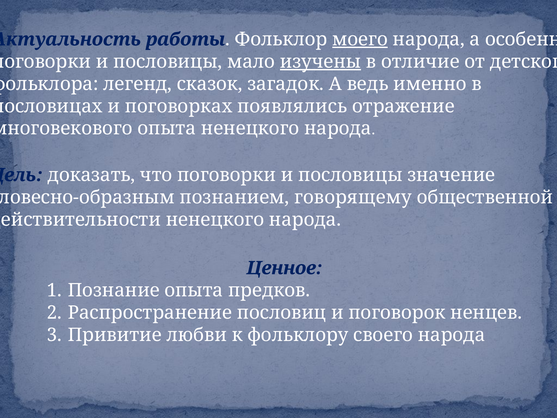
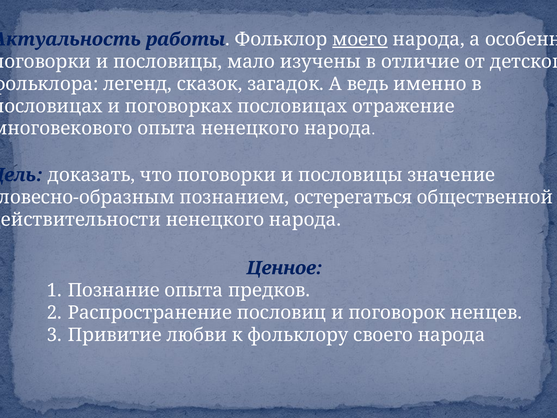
изучены underline: present -> none (320, 62)
поговорках появлялись: появлялись -> пословицах (292, 106)
говорящему: говорящему -> остерегаться (353, 197)
